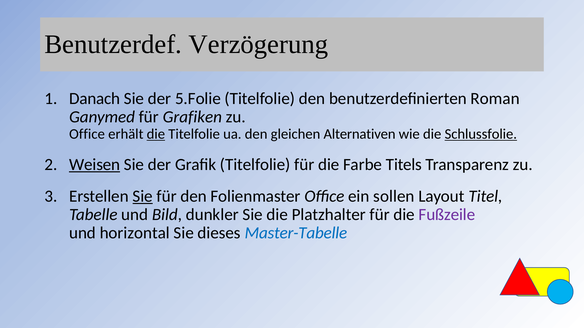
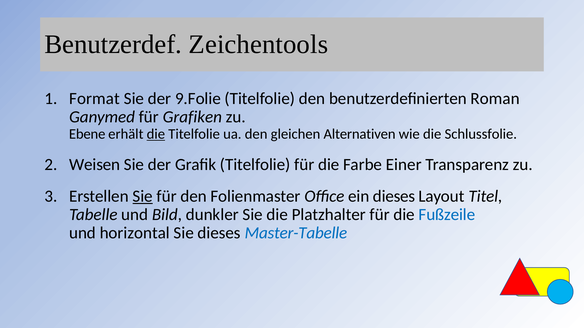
Verzögerung: Verzögerung -> Zeichentools (258, 44)
Danach: Danach -> Format (95, 99)
5.Folie: 5.Folie -> 9.Folie (198, 99)
Office: Office -> Ebene (87, 134)
Schlussfolie underline: present -> none (481, 134)
Weisen underline: present -> none (95, 165)
Titels: Titels -> Einer (404, 165)
ein sollen: sollen -> dieses (394, 196)
Fußzeile colour: purple -> blue (447, 215)
